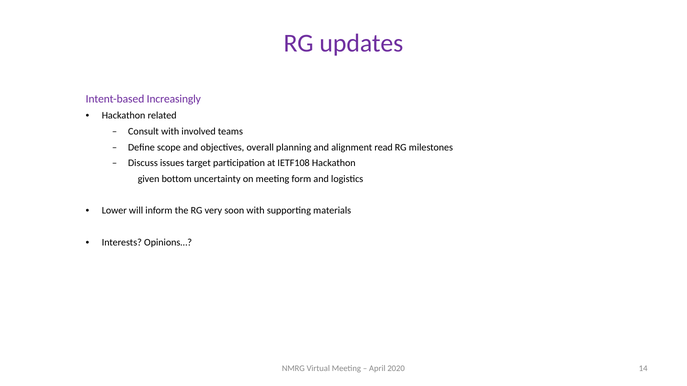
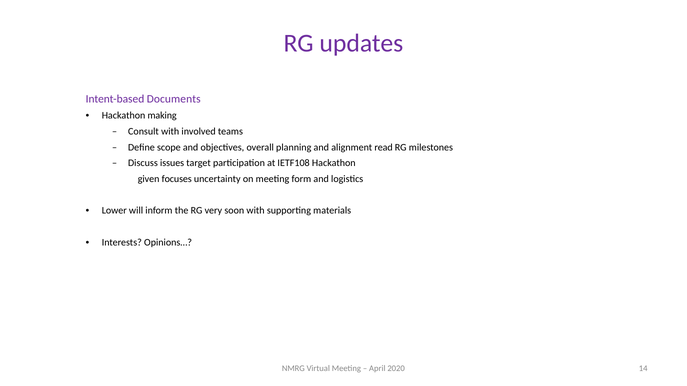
Increasingly: Increasingly -> Documents (174, 99)
related: related -> making (162, 116)
bottom: bottom -> focuses (177, 179)
